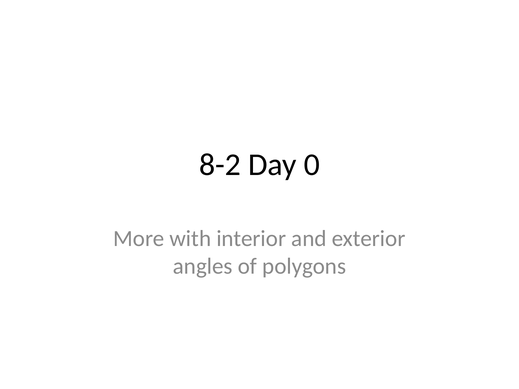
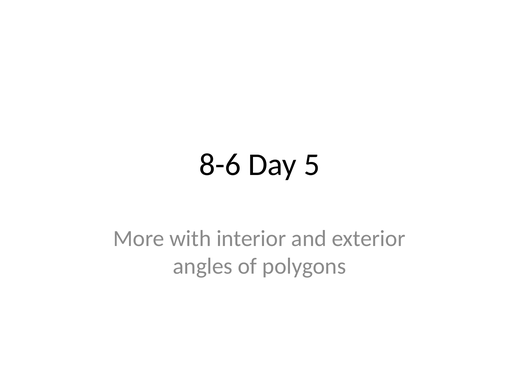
8-2: 8-2 -> 8-6 (220, 165)
0: 0 -> 5 (312, 165)
